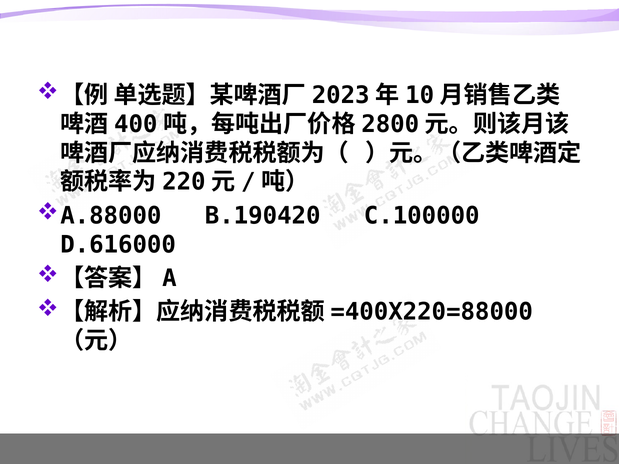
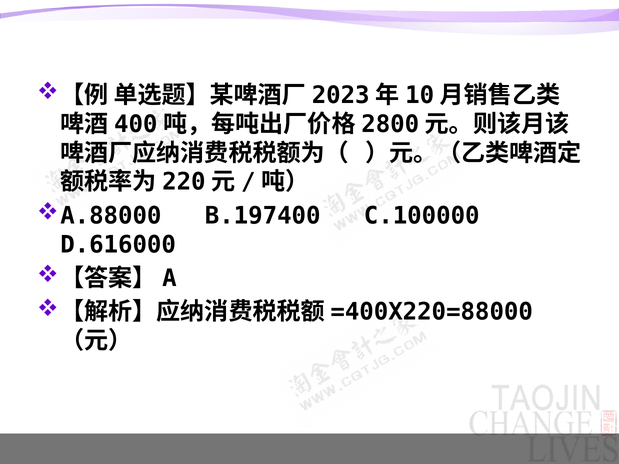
B.190420: B.190420 -> B.197400 (263, 216)
